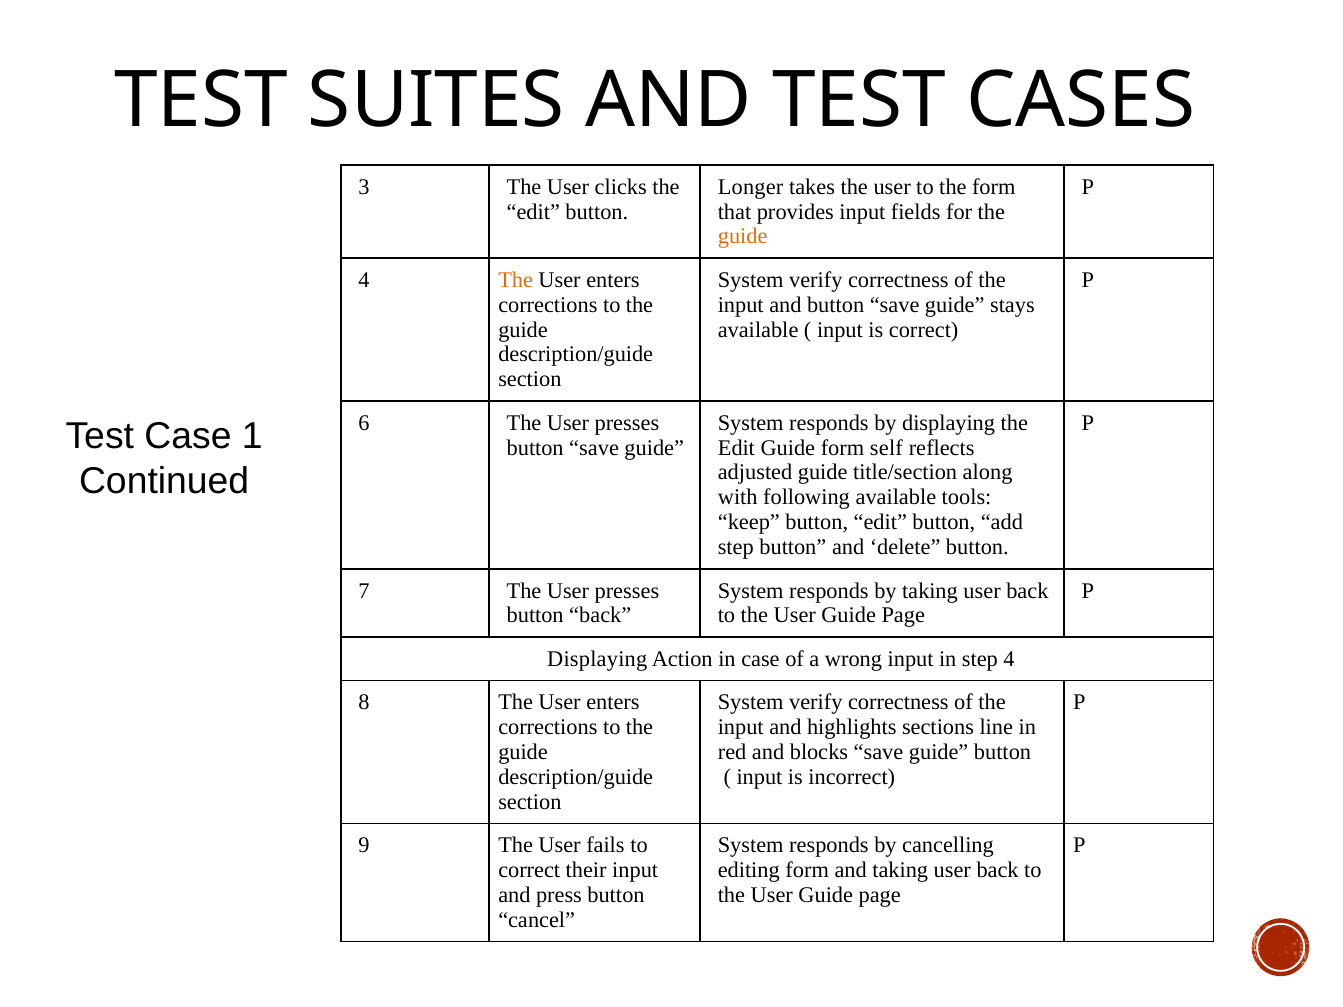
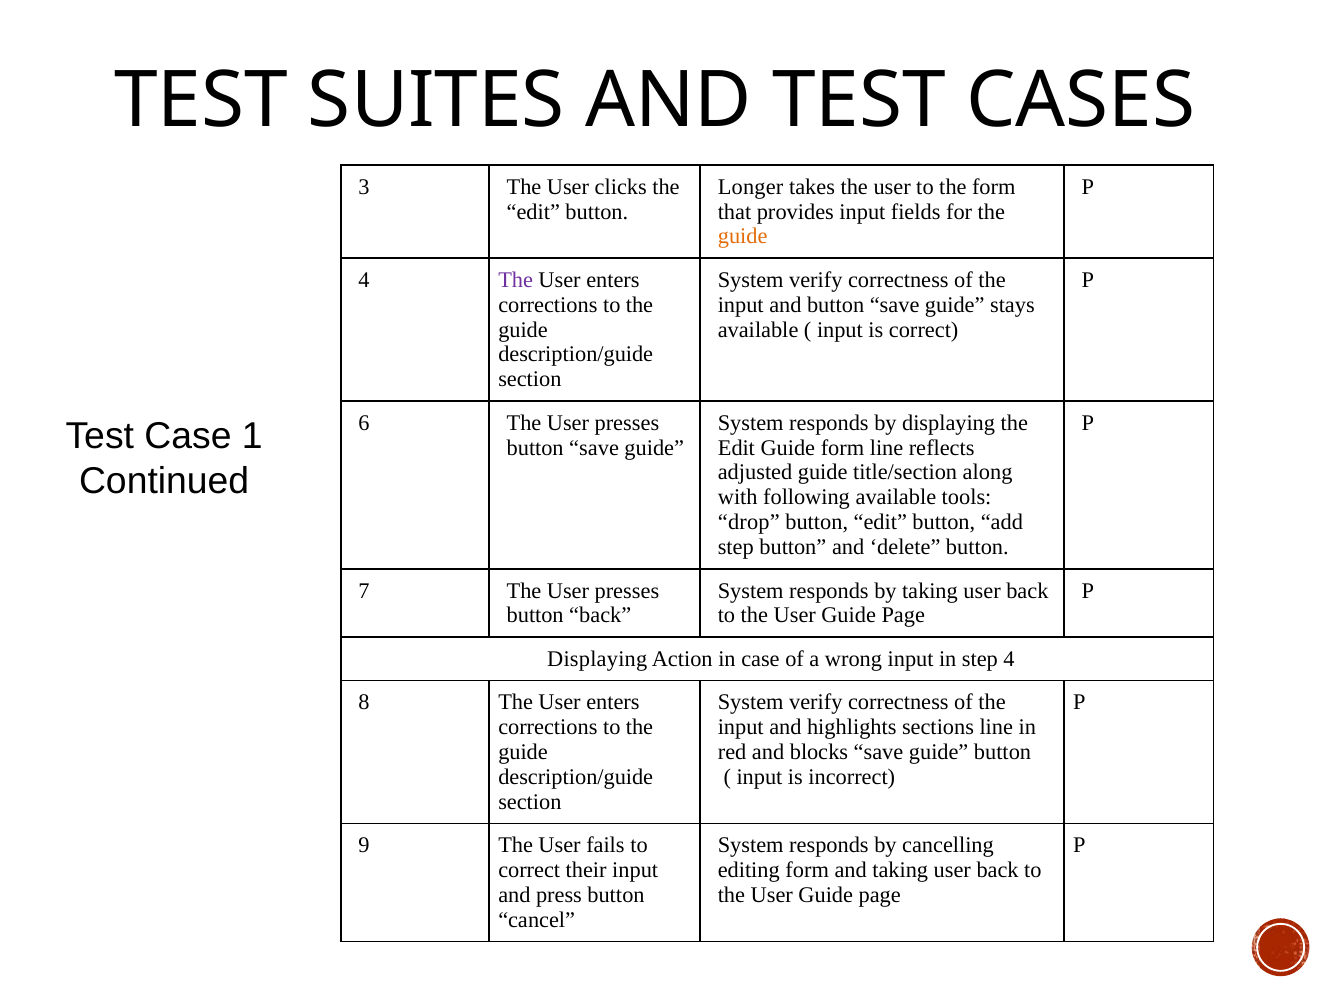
The colour: orange -> purple (516, 280)
form self: self -> line (887, 448)
keep: keep -> drop (749, 522)
